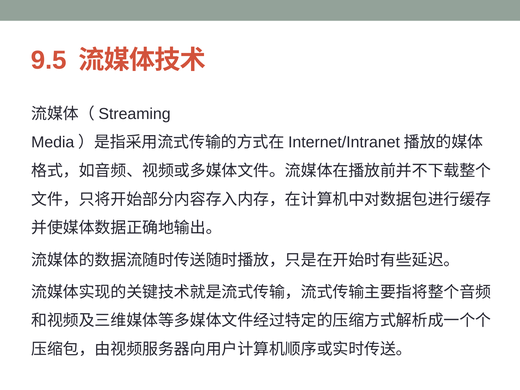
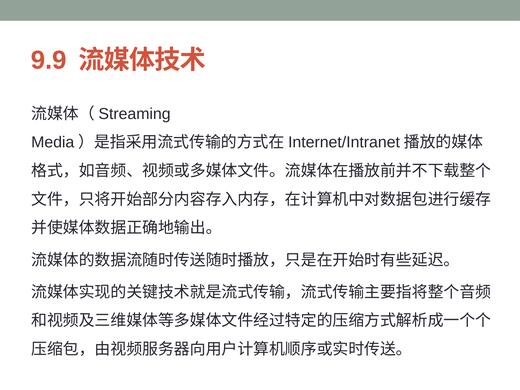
9.5: 9.5 -> 9.9 (49, 60)
